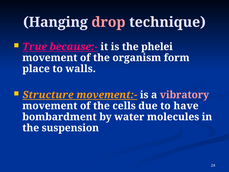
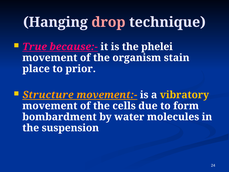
form: form -> stain (177, 58)
walls: walls -> prior (81, 69)
vibratory colour: pink -> yellow (184, 95)
have: have -> form (186, 106)
